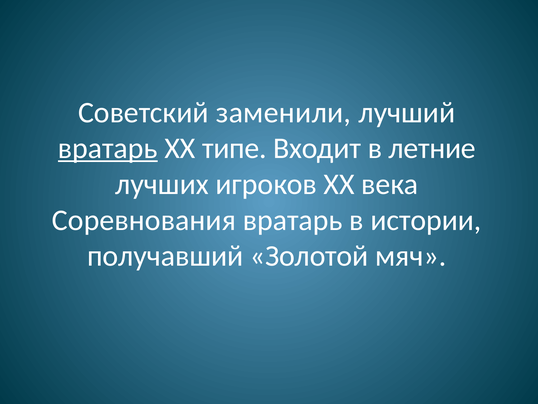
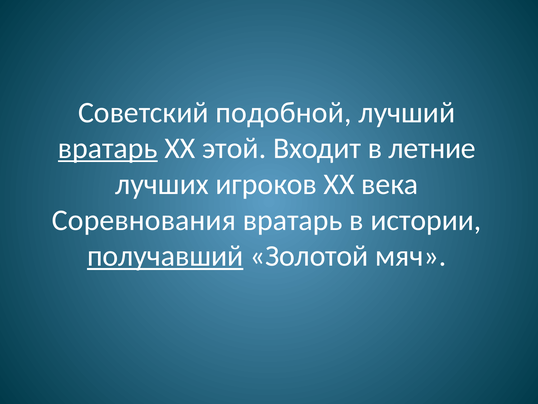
заменили: заменили -> подобной (284, 112)
типе: типе -> этой (234, 148)
получавший underline: none -> present (165, 256)
